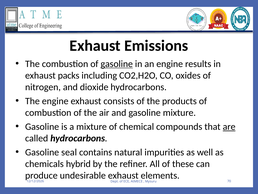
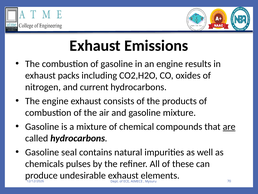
gasoline underline: present -> none (117, 64)
dioxide: dioxide -> current (94, 87)
hybrid: hybrid -> pulses (78, 164)
